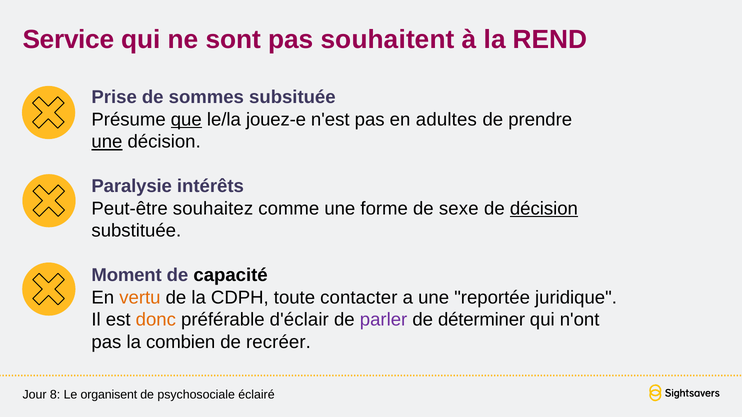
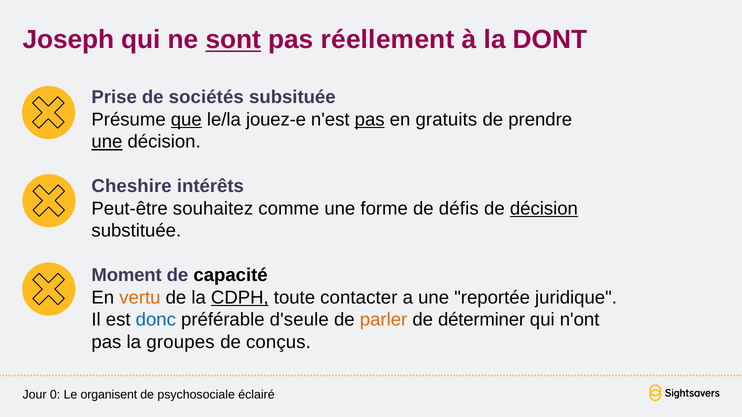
Service: Service -> Joseph (68, 40)
sont underline: none -> present (233, 40)
souhaitent: souhaitent -> réellement (388, 40)
REND: REND -> DONT (550, 40)
sommes: sommes -> sociétés (206, 97)
pas underline: none -> present (370, 120)
adultes: adultes -> gratuits (446, 120)
Paralysie: Paralysie -> Cheshire (132, 186)
sexe: sexe -> défis (459, 209)
CDPH underline: none -> present (240, 298)
donc colour: orange -> blue (156, 320)
d'éclair: d'éclair -> d'seule (299, 320)
parler colour: purple -> orange (384, 320)
combien: combien -> groupes (181, 342)
recréer: recréer -> conçus (278, 342)
8: 8 -> 0 (55, 395)
